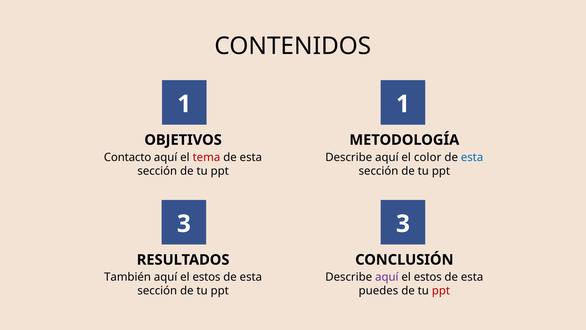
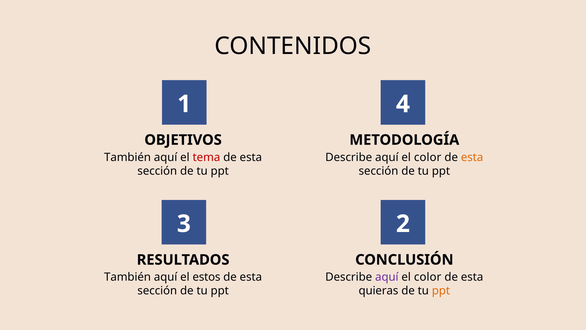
1 1: 1 -> 4 (403, 104)
Contacto: Contacto -> También (128, 157)
esta colour: blue -> orange (472, 157)
3 3: 3 -> 2 (403, 224)
estos: estos -> color (428, 277)
puedes: puedes -> quieras (378, 291)
ppt colour: red -> orange (441, 291)
